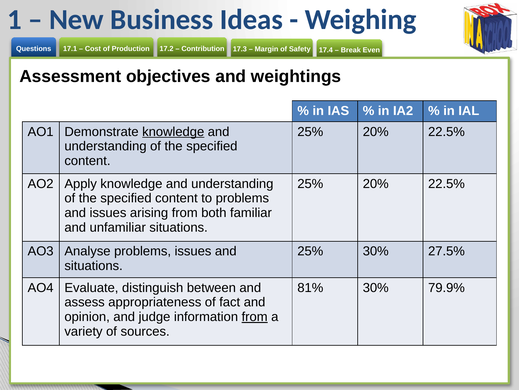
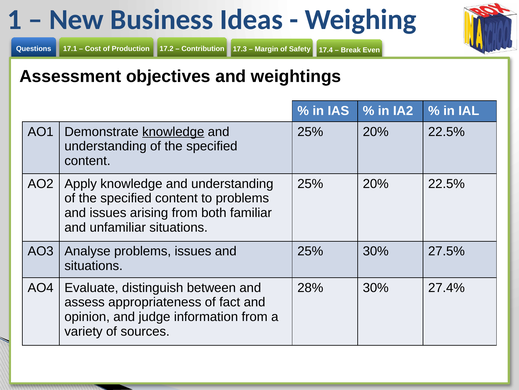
81%: 81% -> 28% (310, 287)
79.9%: 79.9% -> 27.4% (447, 287)
from underline: present -> none (255, 316)
